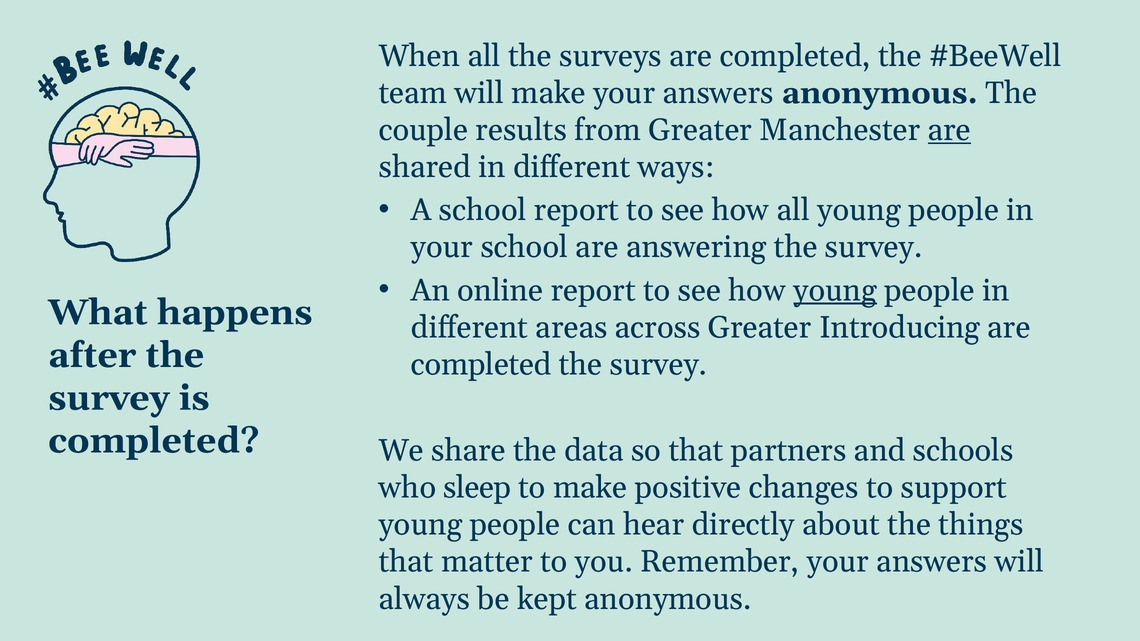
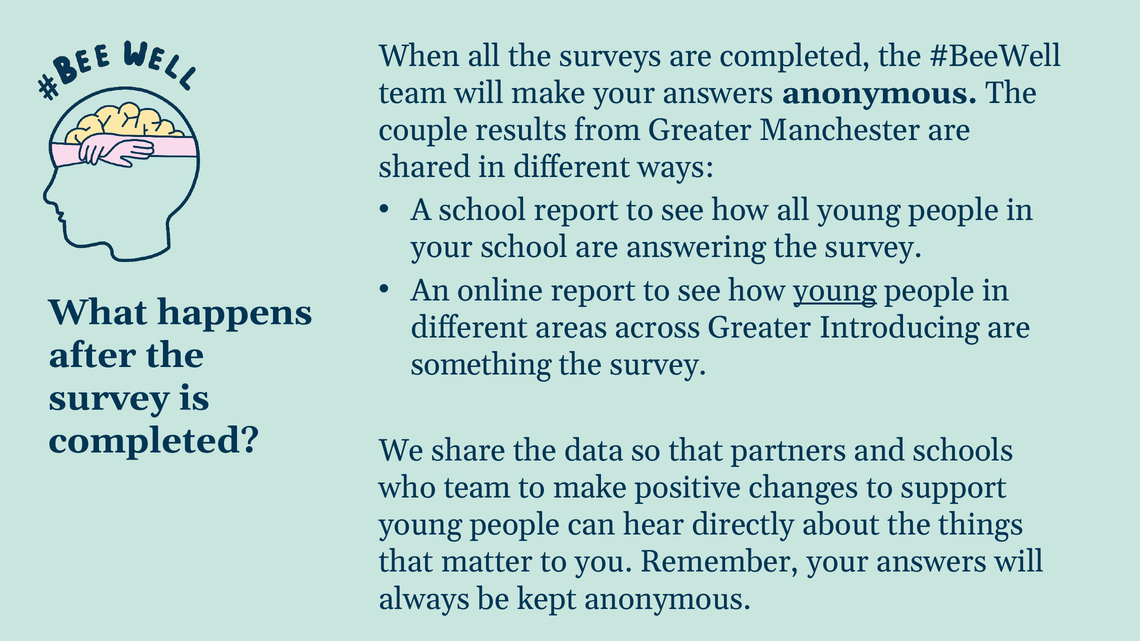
are underline: present -> none (949, 130)
completed: completed -> something (481, 365)
who sleep: sleep -> team (477, 488)
